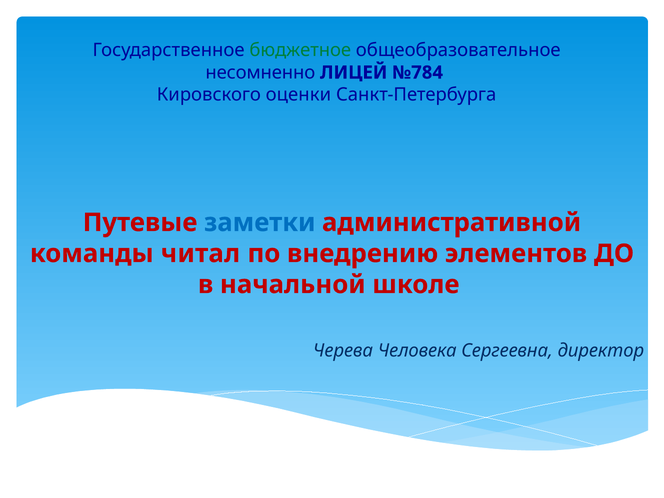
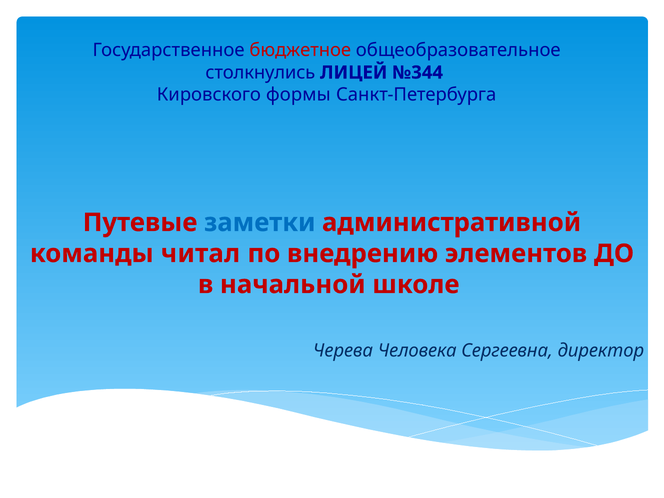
бюджетное colour: green -> red (300, 50)
несомненно: несомненно -> столкнулись (260, 73)
№784: №784 -> №344 (418, 73)
оценки: оценки -> формы (298, 95)
